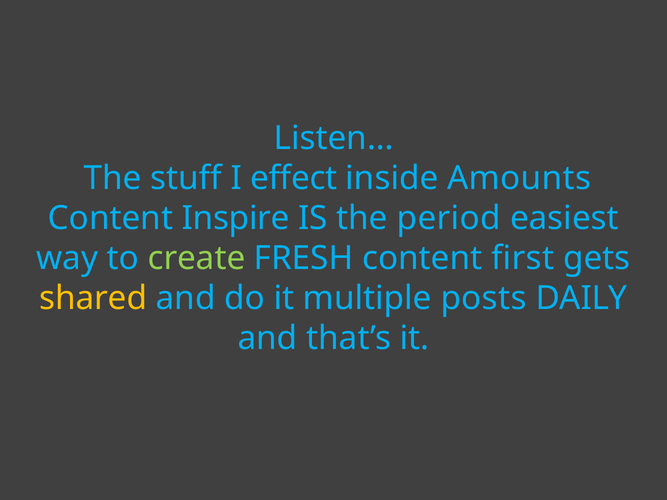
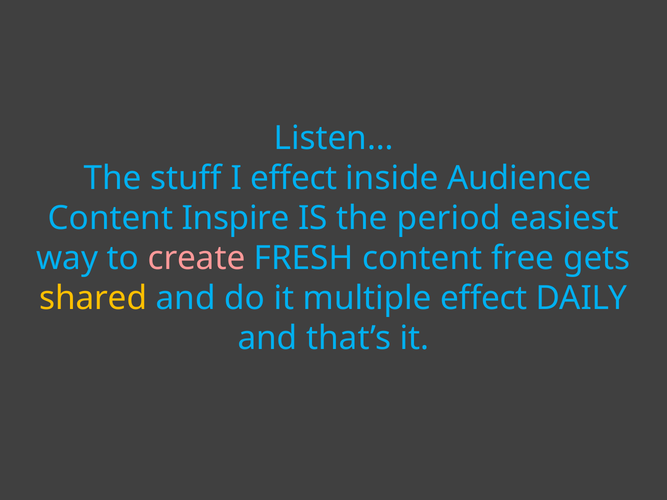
Amounts: Amounts -> Audience (519, 179)
create colour: light green -> pink (197, 259)
first: first -> free (523, 259)
multiple posts: posts -> effect (484, 299)
